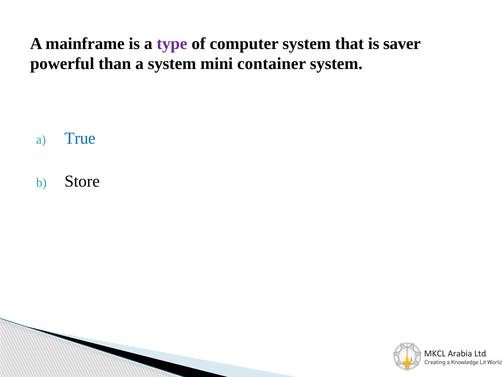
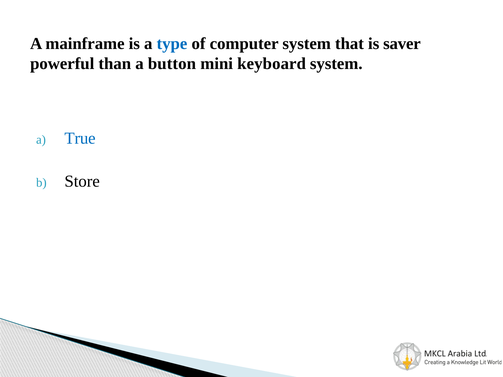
type colour: purple -> blue (172, 43)
a system: system -> button (172, 64)
container: container -> keyboard (272, 64)
